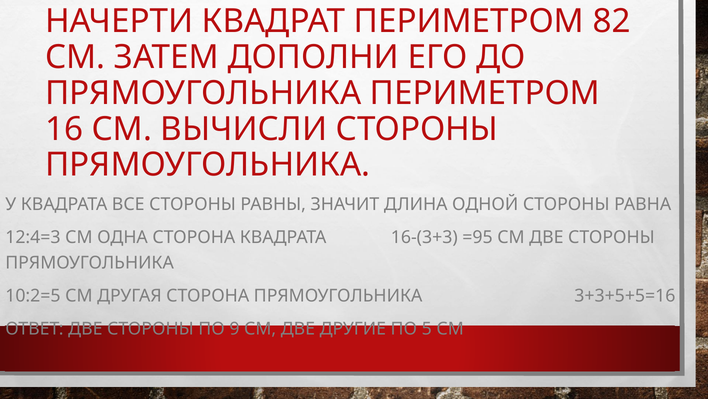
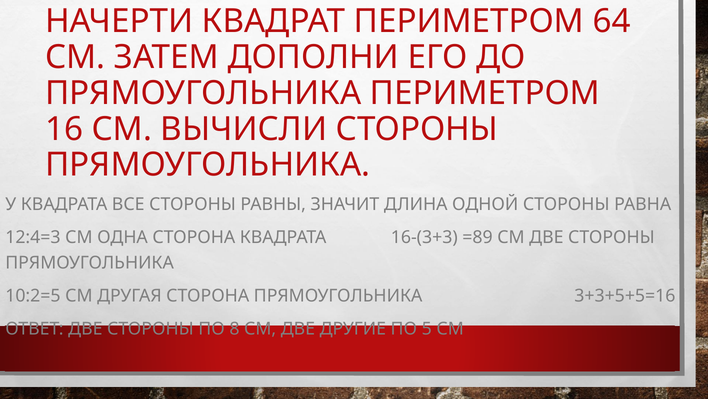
82: 82 -> 64 (612, 21)
=95: =95 -> =89 (478, 237)
9: 9 -> 8 (234, 328)
